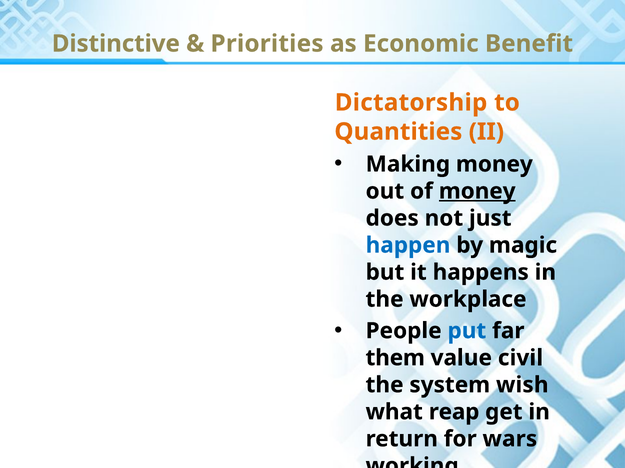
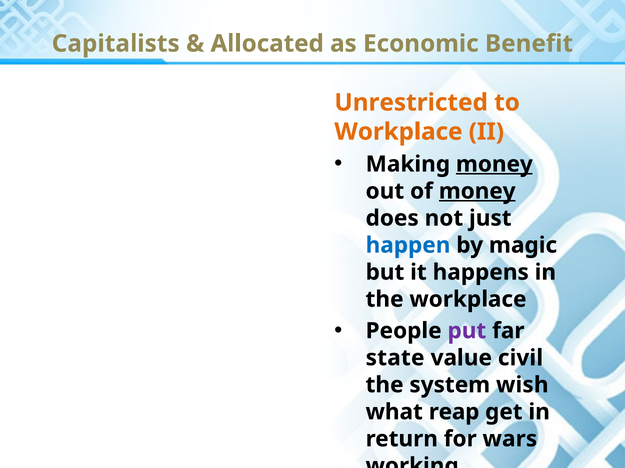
Distinctive: Distinctive -> Capitalists (116, 44)
Priorities: Priorities -> Allocated (267, 44)
Dictatorship: Dictatorship -> Unrestricted (411, 103)
Quantities: Quantities -> Workplace (398, 132)
money underline: none -> present (494, 164)
put colour: blue -> purple (467, 331)
them: them -> state (395, 358)
